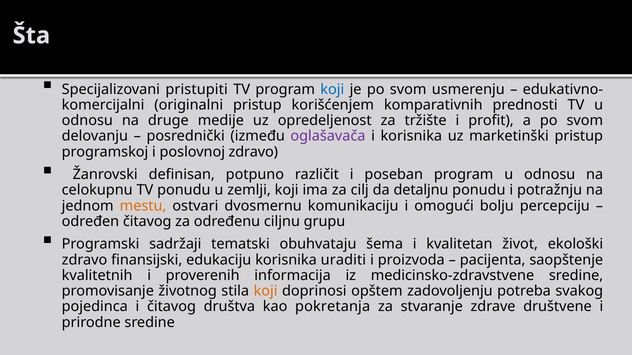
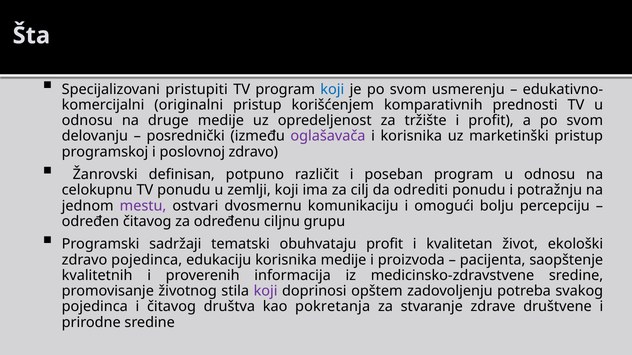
detaljnu: detaljnu -> odrediti (421, 190)
mestu colour: orange -> purple (143, 206)
obuhvataju šema: šema -> profit (385, 244)
zdravo finansijski: finansijski -> pojedinca (147, 260)
korisnika uraditi: uraditi -> medije (344, 260)
koji colour: orange -> purple (266, 291)
